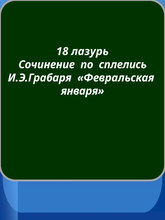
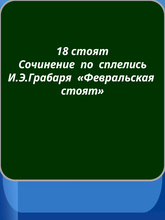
18 лазурь: лазурь -> стоят (90, 51)
января: января -> стоят (83, 91)
